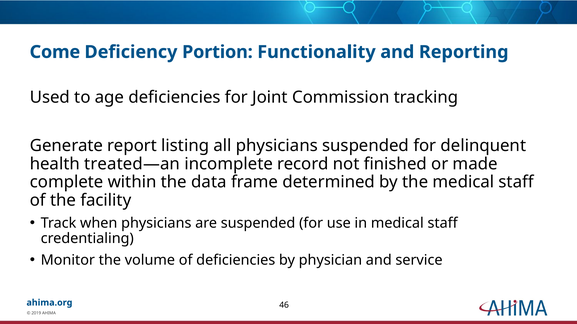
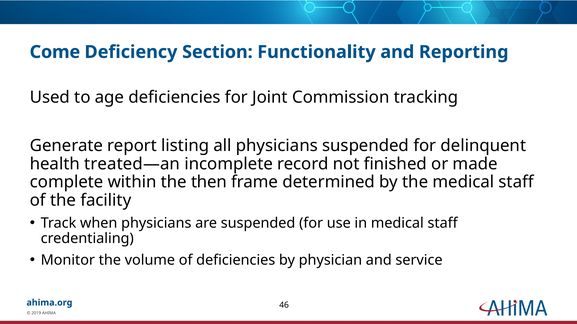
Portion: Portion -> Section (217, 52)
data: data -> then (209, 182)
